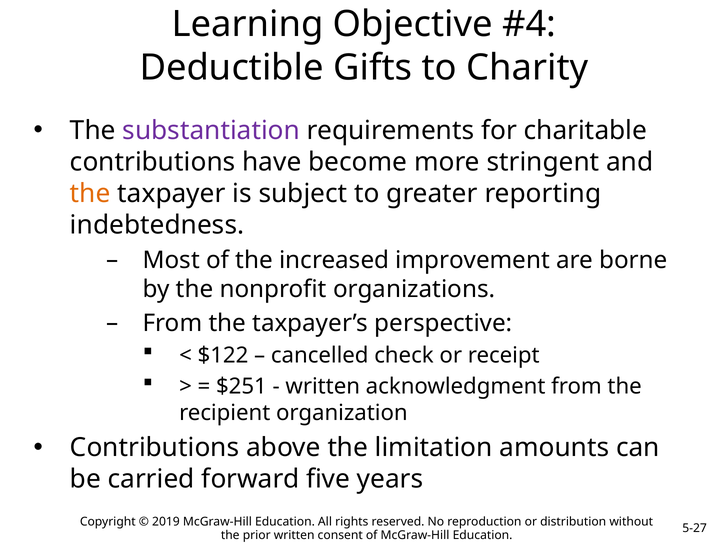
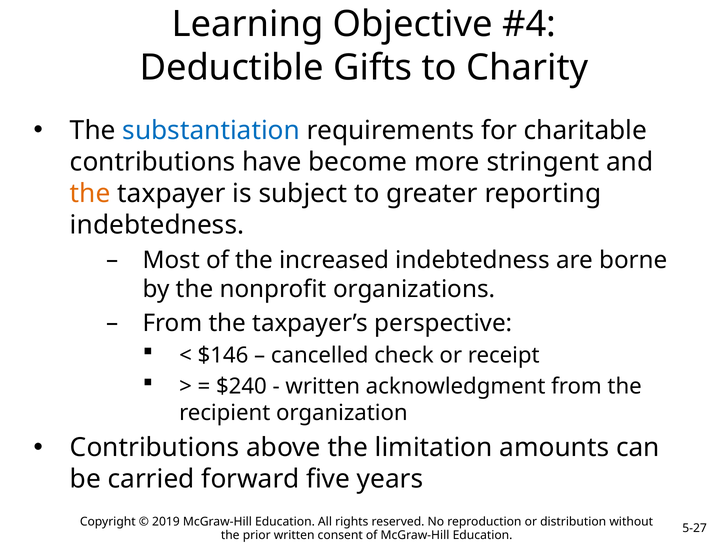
substantiation colour: purple -> blue (211, 130)
increased improvement: improvement -> indebtedness (473, 260)
$122: $122 -> $146 (223, 355)
$251: $251 -> $240 (241, 386)
